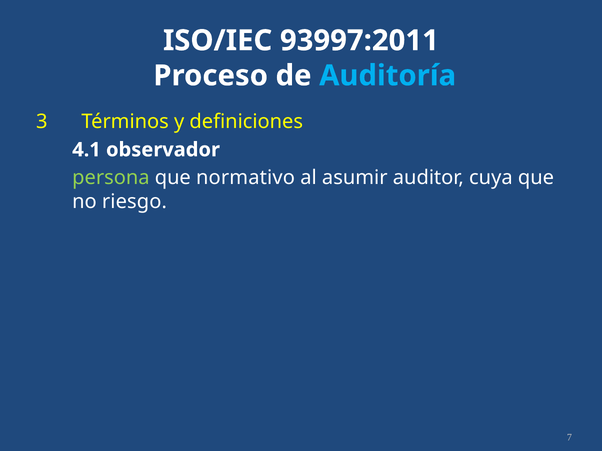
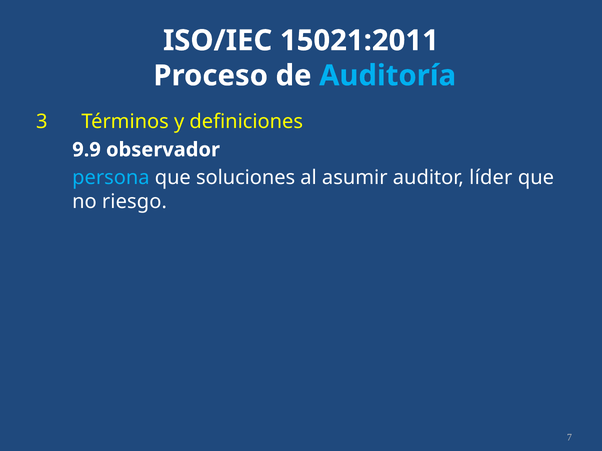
93997:2011: 93997:2011 -> 15021:2011 (359, 41)
4.1: 4.1 -> 9.9 (87, 150)
persona colour: light green -> light blue (111, 178)
normativo: normativo -> soluciones (246, 178)
cuya: cuya -> líder (491, 178)
